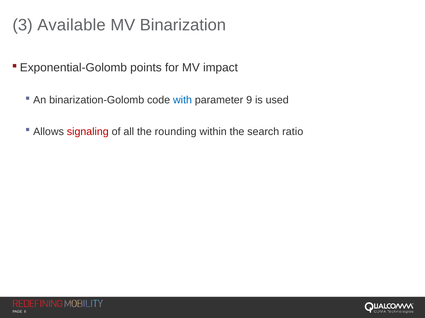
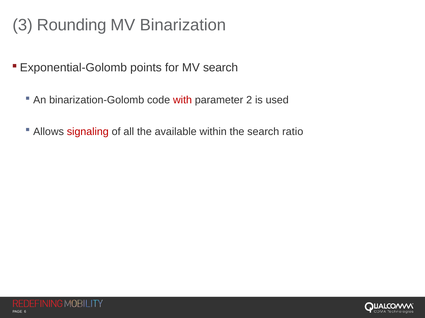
Available: Available -> Rounding (72, 25)
MV impact: impact -> search (221, 68)
with colour: blue -> red (183, 100)
9: 9 -> 2 (249, 100)
rounding: rounding -> available (176, 132)
